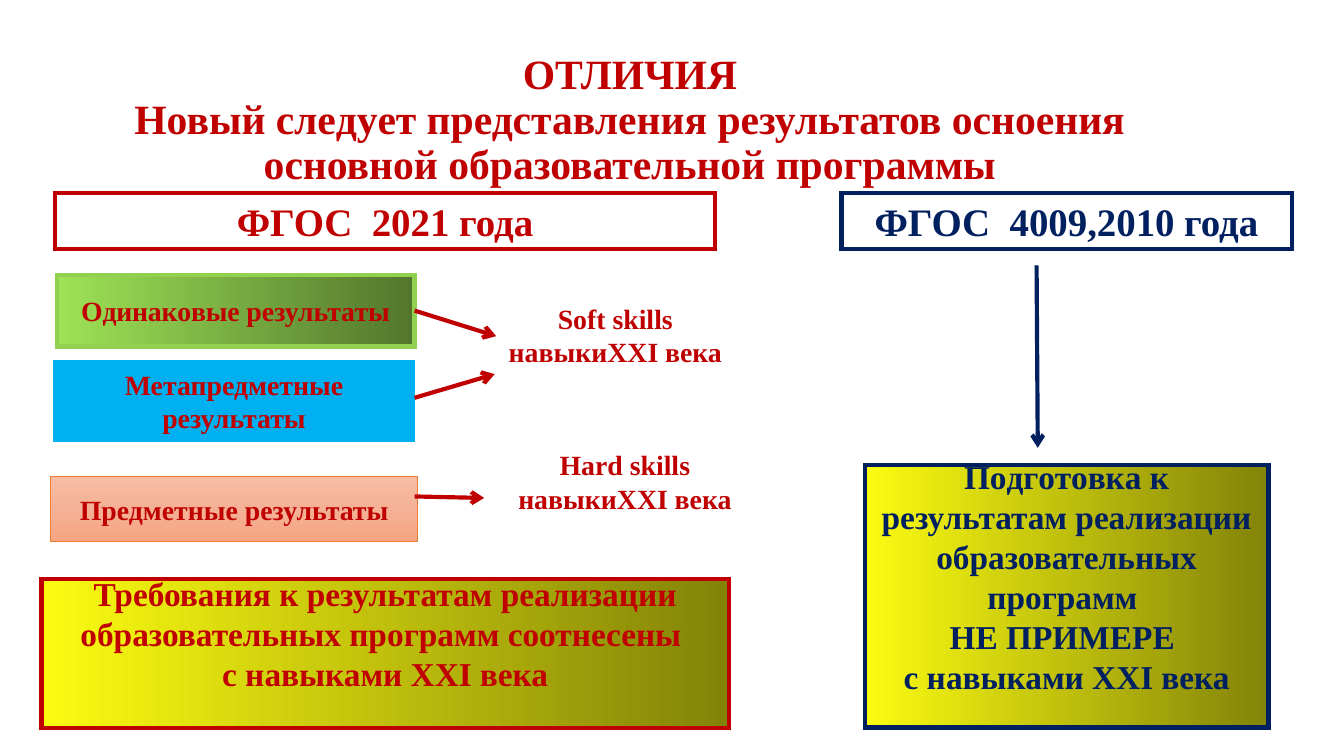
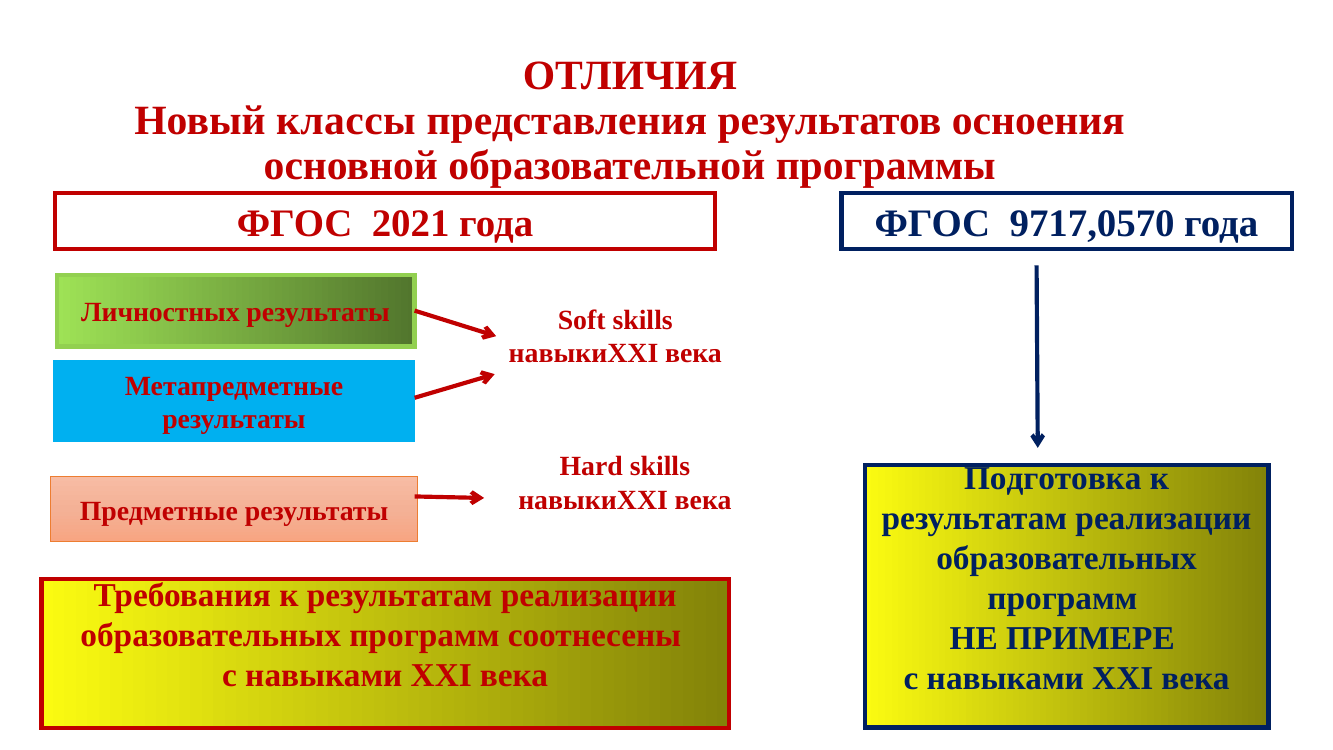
следует: следует -> классы (346, 121)
4009,2010: 4009,2010 -> 9717,0570 (1092, 224)
Одинаковые: Одинаковые -> Личностных (160, 313)
